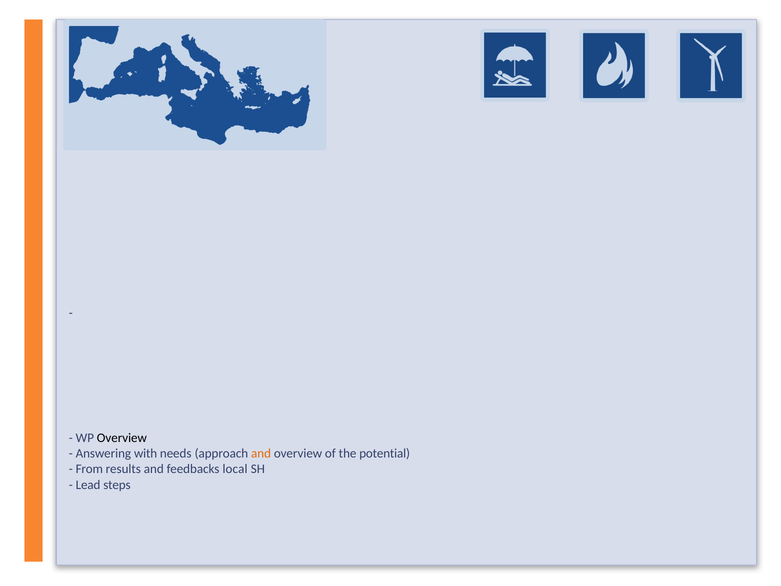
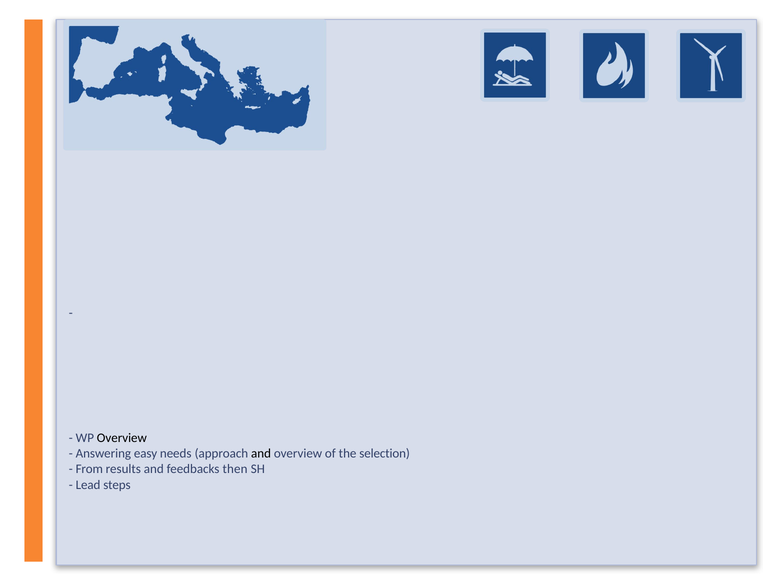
with: with -> easy (146, 453)
and colour: orange -> black (261, 453)
potential: potential -> selection (385, 453)
local: local -> then (235, 469)
